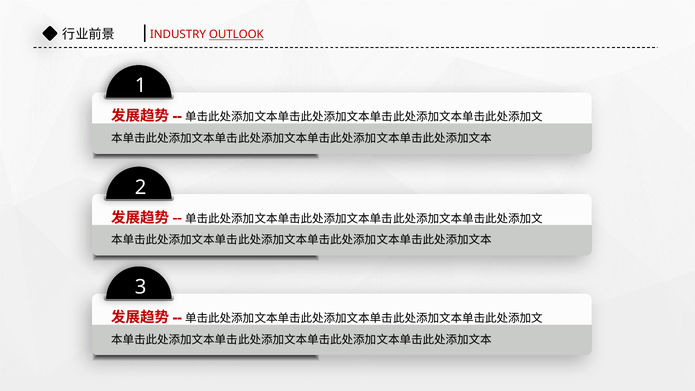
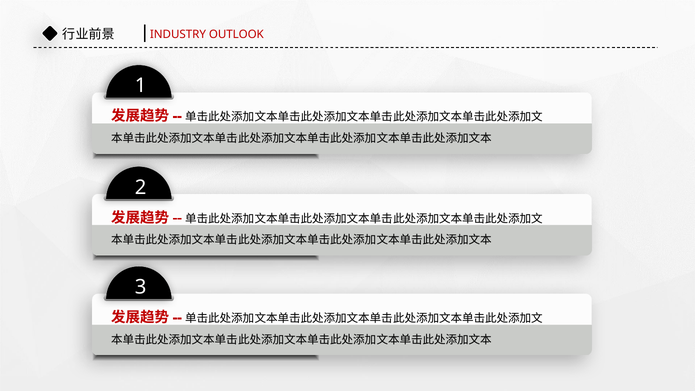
OUTLOOK underline: present -> none (236, 35)
